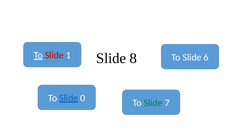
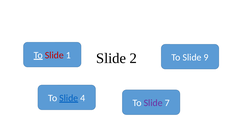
8: 8 -> 2 (133, 58)
6: 6 -> 9 (206, 57)
0: 0 -> 4 (83, 98)
Slide colour: green -> purple (153, 103)
